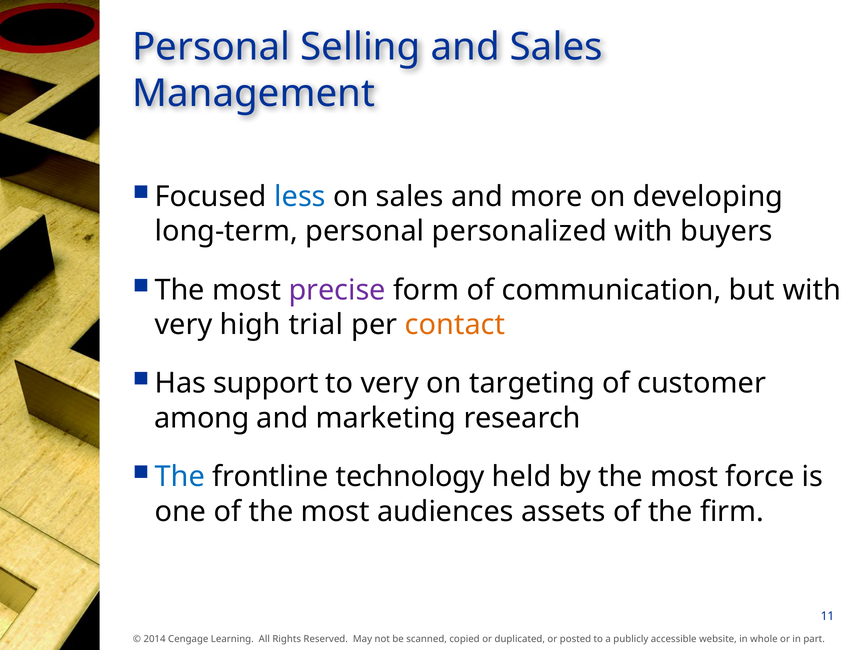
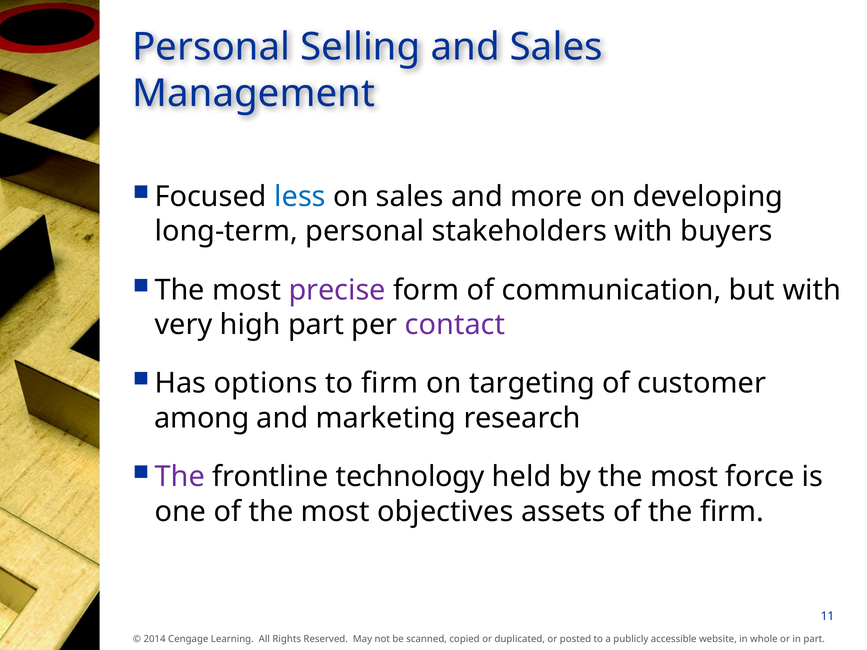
personalized: personalized -> stakeholders (519, 231)
high trial: trial -> part (316, 325)
contact colour: orange -> purple (455, 325)
support: support -> options (266, 384)
to very: very -> firm (390, 384)
The colour: blue -> purple (180, 477)
audiences: audiences -> objectives (445, 512)
